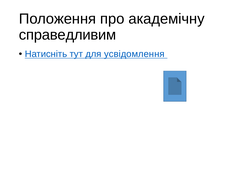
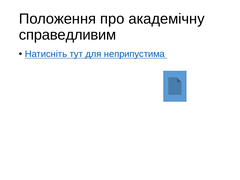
усвідомлення: усвідомлення -> неприпустима (134, 54)
